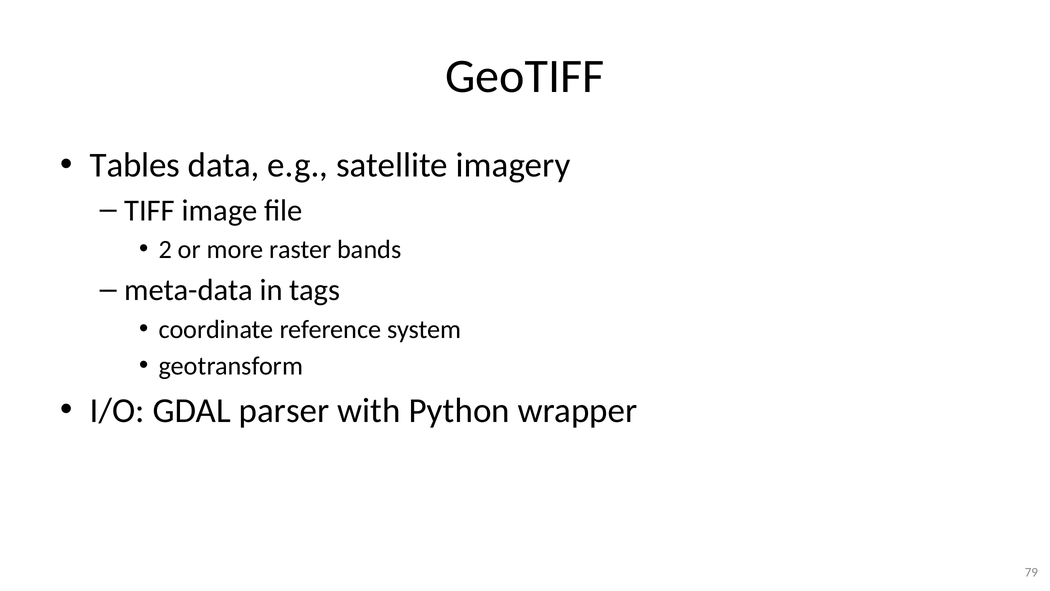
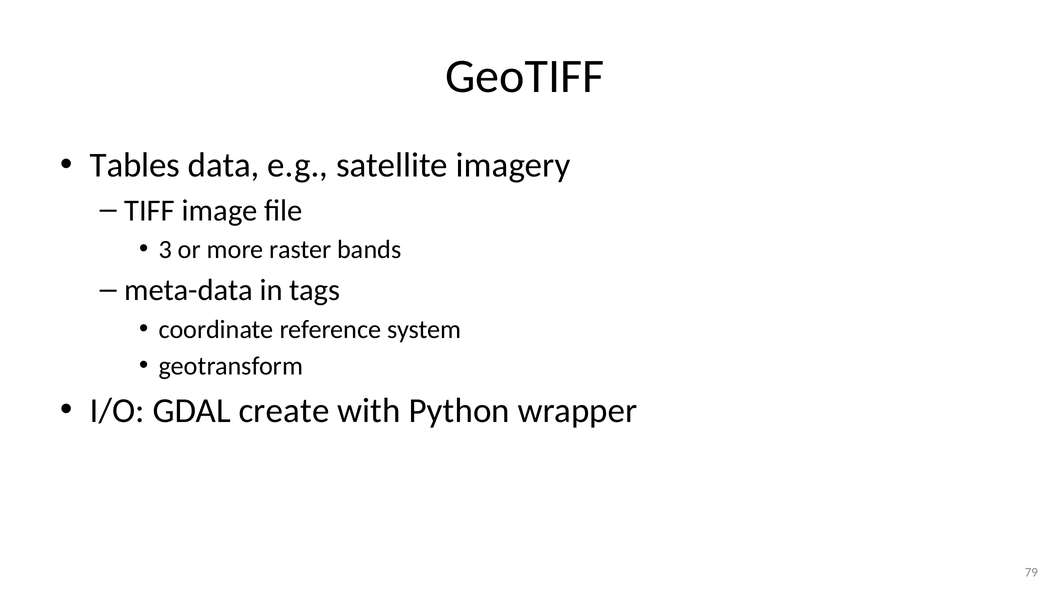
2: 2 -> 3 (165, 250)
parser: parser -> create (284, 410)
